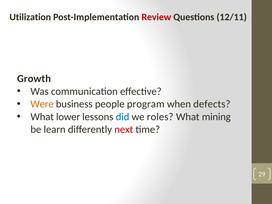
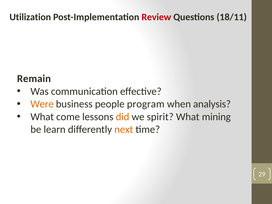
12/11: 12/11 -> 18/11 (232, 17)
Growth: Growth -> Remain (34, 79)
defects: defects -> analysis (212, 104)
lower: lower -> come (68, 117)
did colour: blue -> orange (123, 117)
roles: roles -> spirit (160, 117)
next colour: red -> orange (124, 129)
